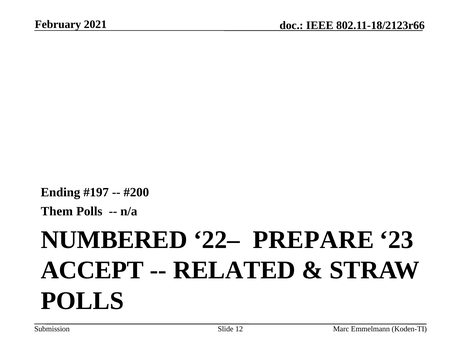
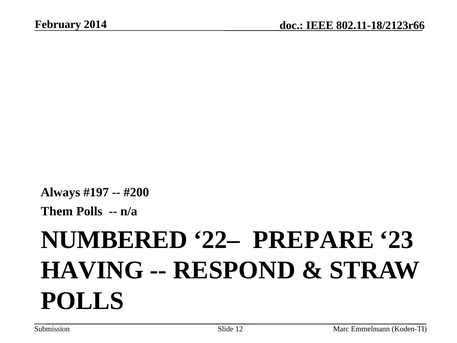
2021: 2021 -> 2014 (95, 24)
Ending: Ending -> Always (60, 192)
ACCEPT: ACCEPT -> HAVING (92, 270)
RELATED: RELATED -> RESPOND (234, 270)
